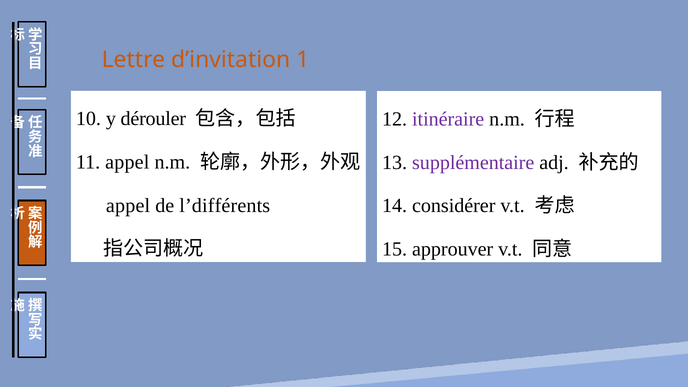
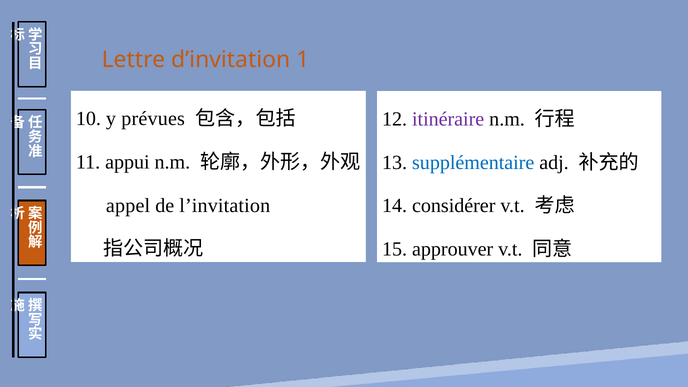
dérouler: dérouler -> prévues (153, 119)
11 appel: appel -> appui (127, 162)
supplémentaire colour: purple -> blue (473, 162)
l’différents: l’différents -> l’invitation (225, 205)
